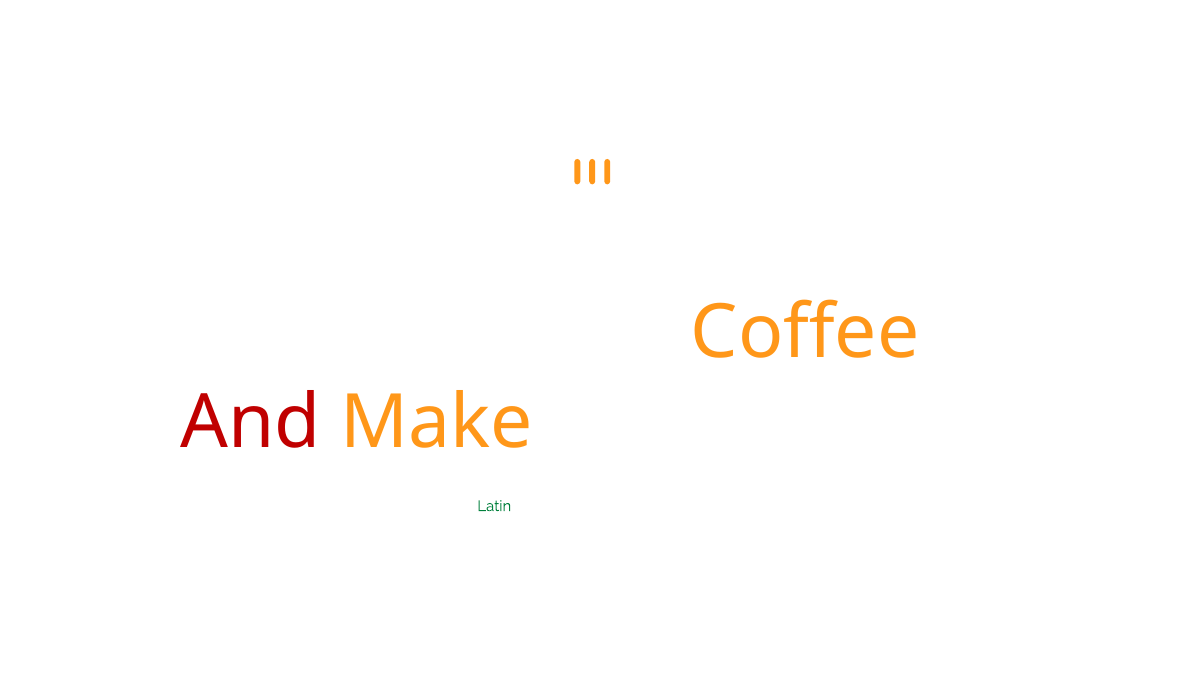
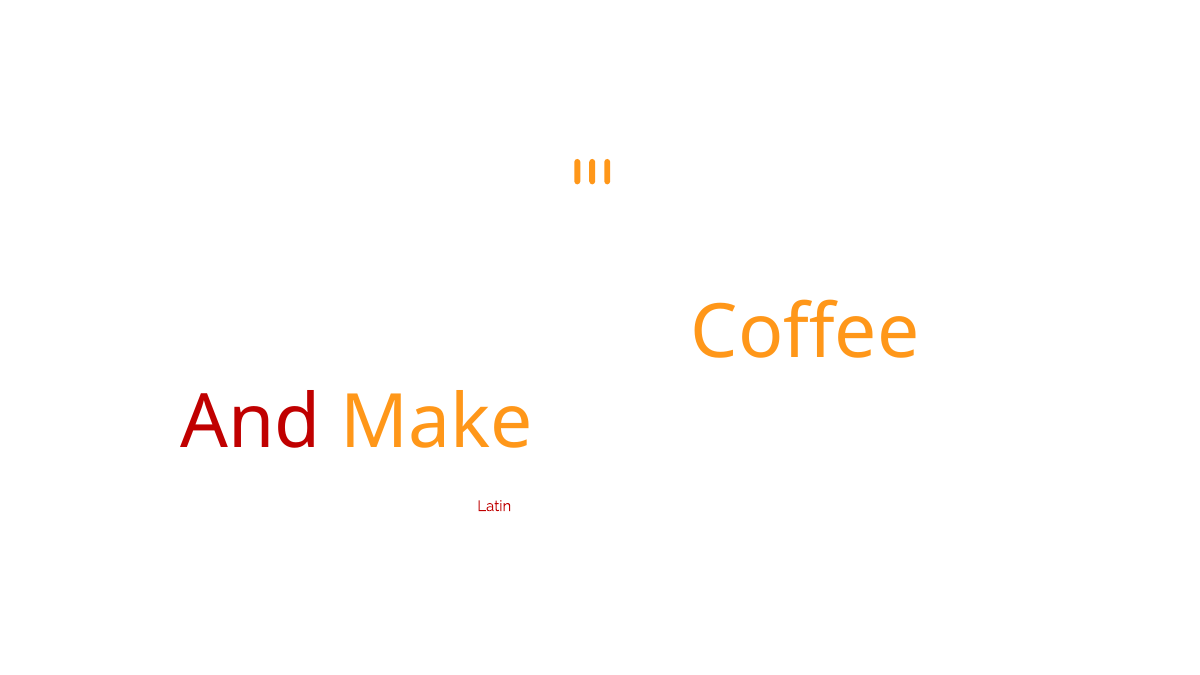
Latin colour: green -> red (494, 506)
